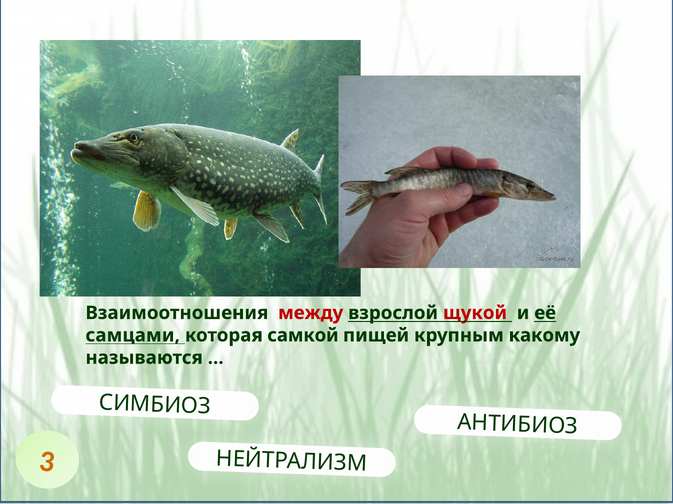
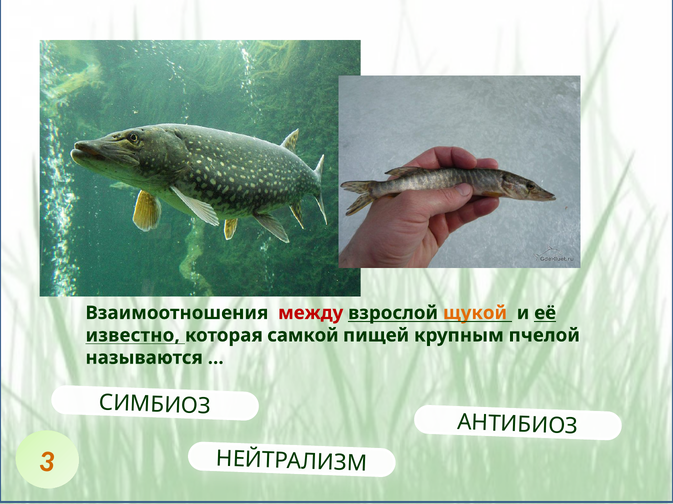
щукой colour: red -> orange (475, 313)
самцами: самцами -> известно (133, 336)
какому: какому -> пчелой (544, 336)
